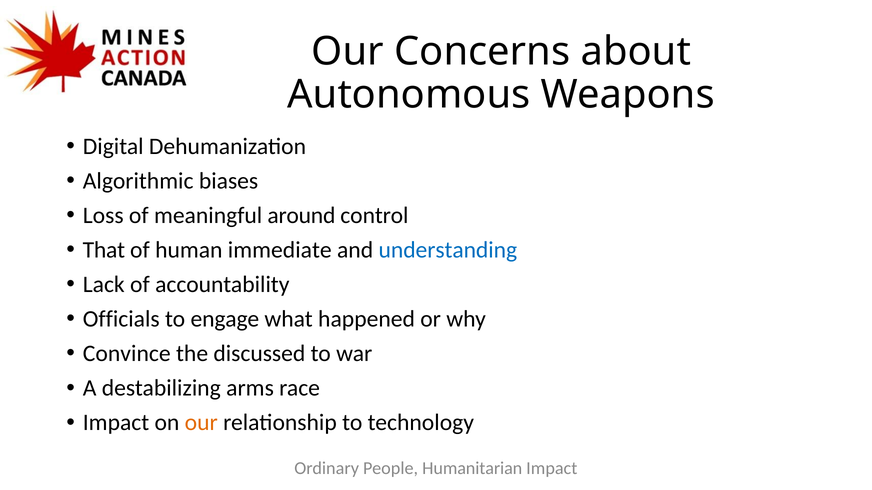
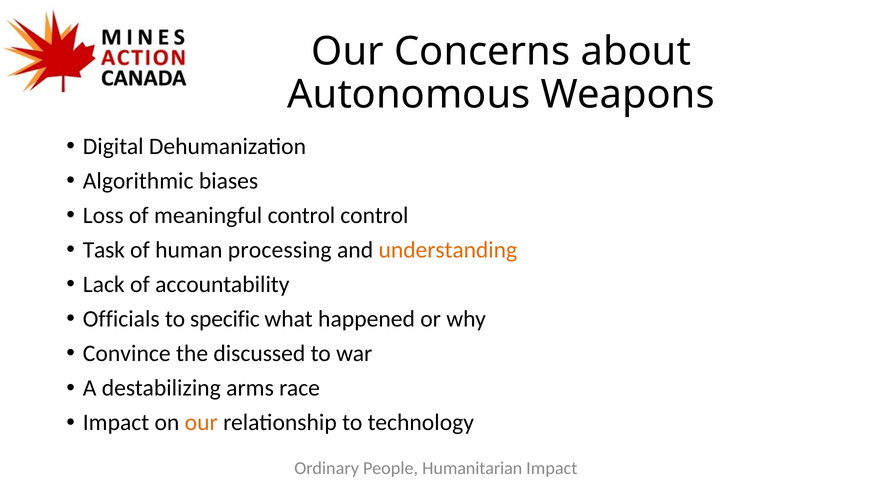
meaningful around: around -> control (301, 216)
That: That -> Task (104, 250)
immediate: immediate -> processing (280, 250)
understanding colour: blue -> orange (448, 250)
engage: engage -> specific (225, 319)
